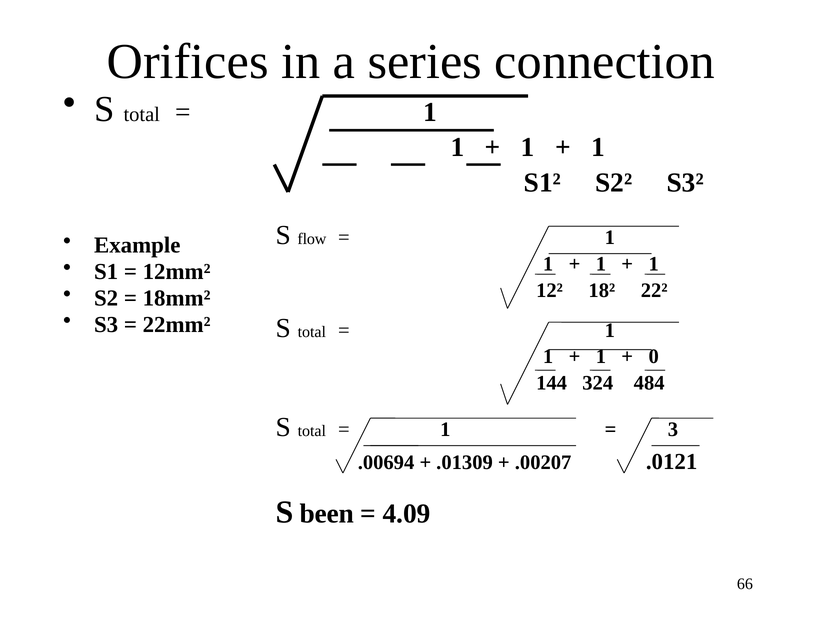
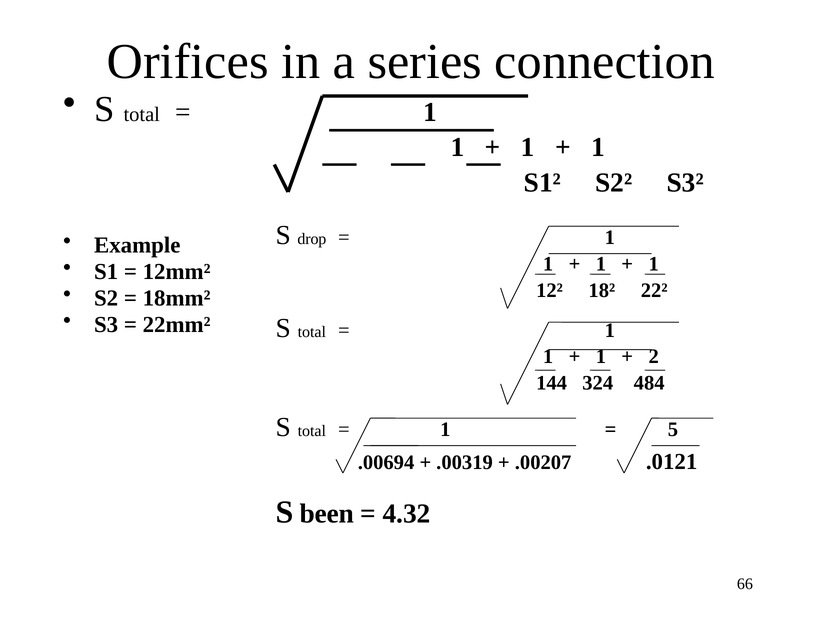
flow: flow -> drop (312, 239)
0: 0 -> 2 (654, 357)
3: 3 -> 5 (673, 430)
.01309: .01309 -> .00319 (465, 463)
4.09: 4.09 -> 4.32 (407, 514)
